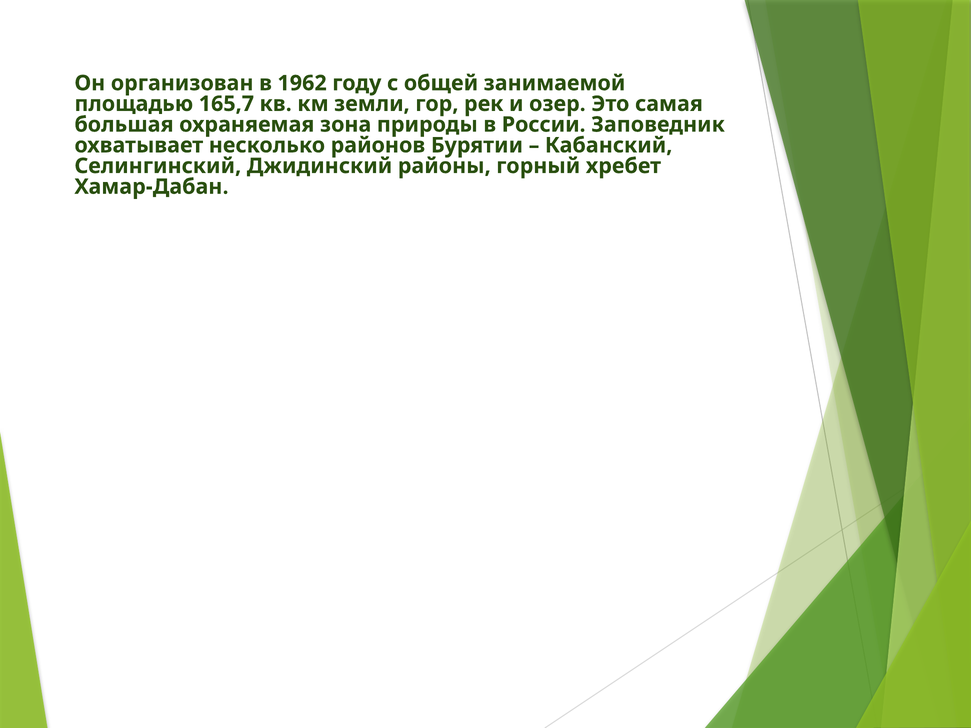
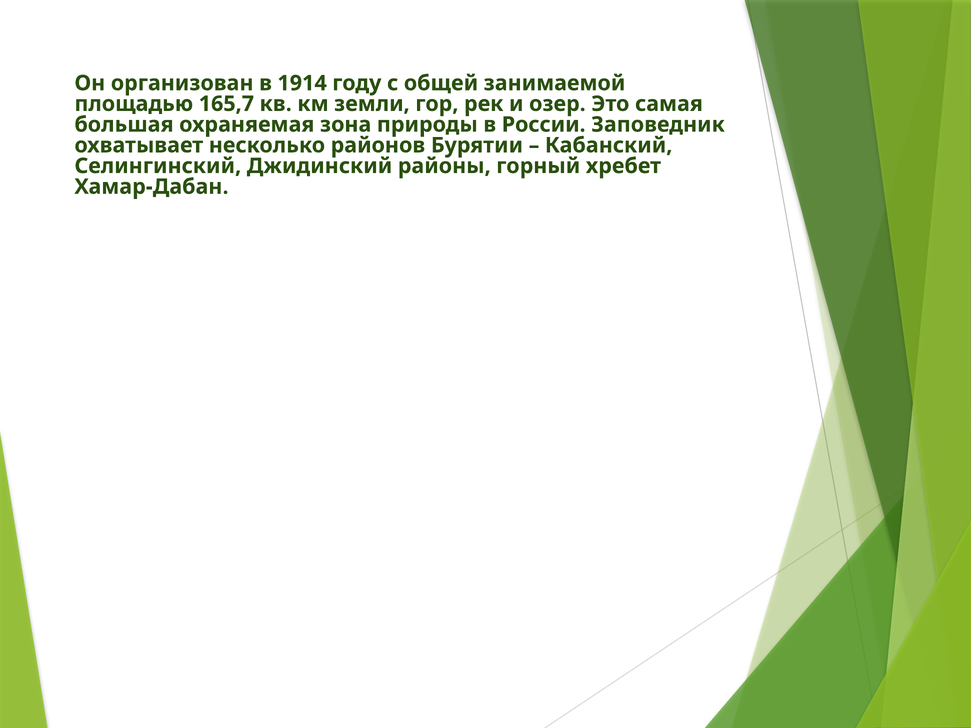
1962: 1962 -> 1914 (302, 83)
